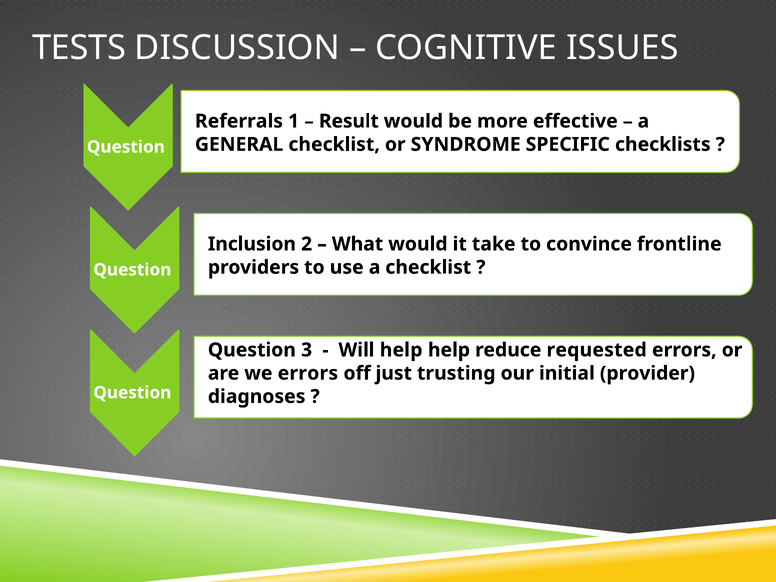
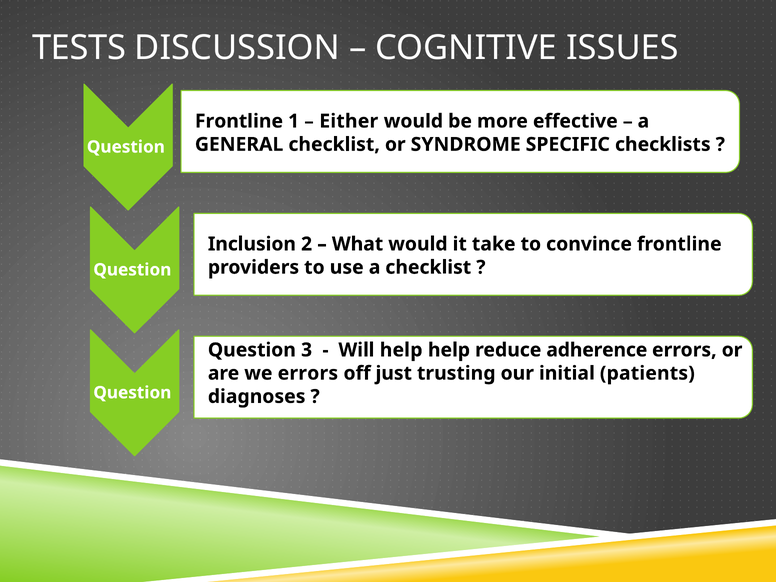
Referrals: Referrals -> Frontline (239, 121)
Result: Result -> Either (349, 121)
requested: requested -> adherence (597, 350)
provider: provider -> patients (647, 373)
